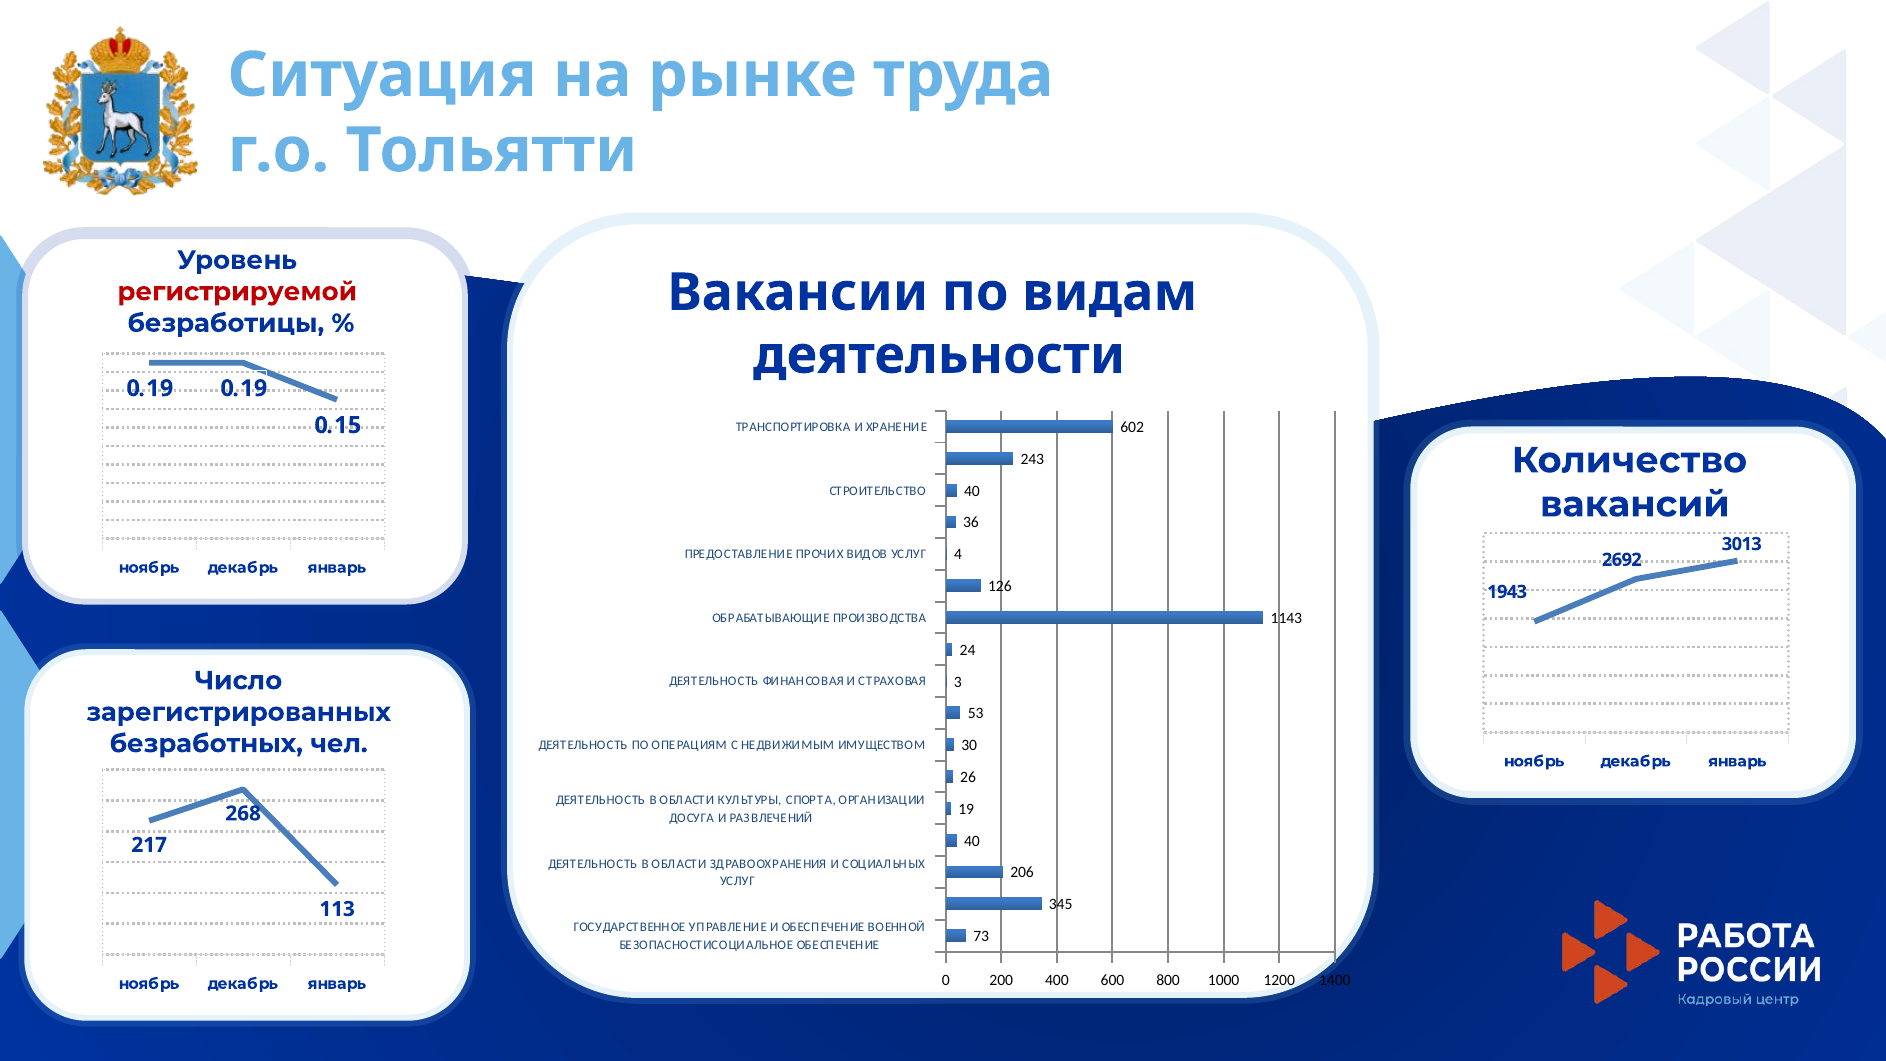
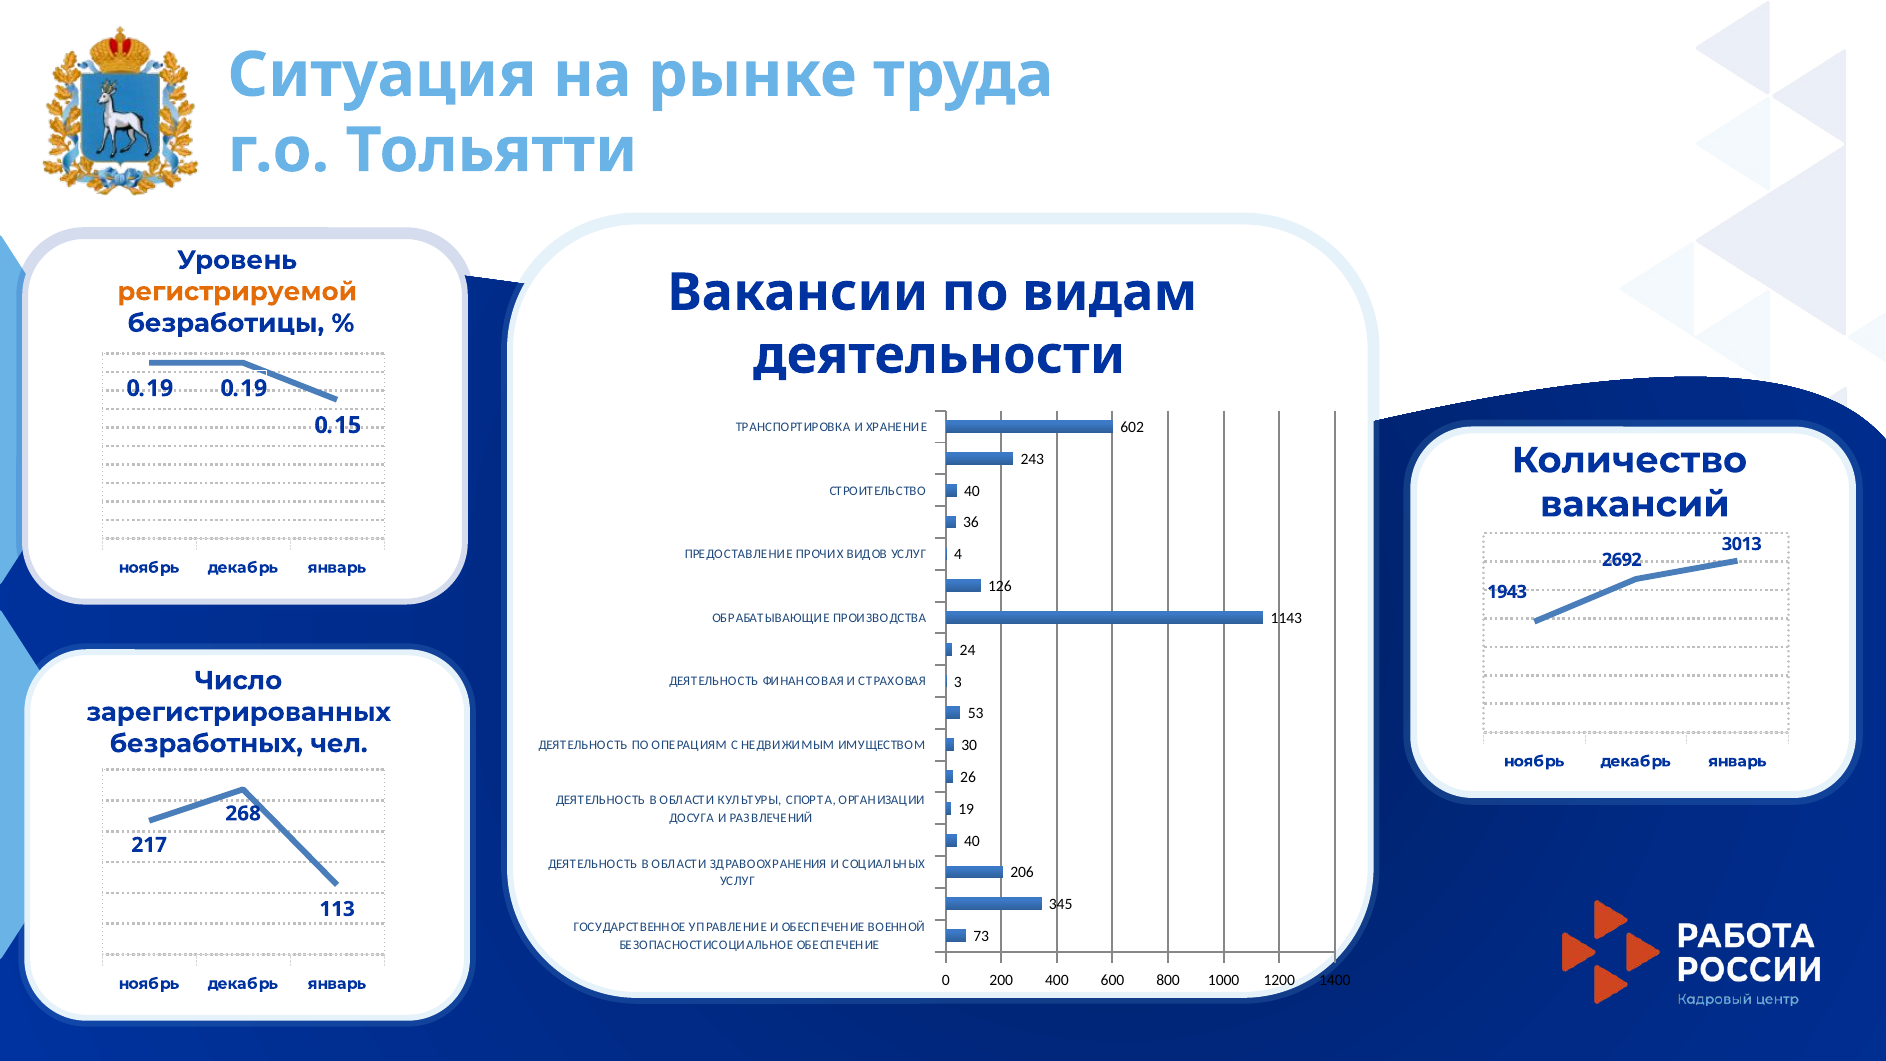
регистрируемой colour: red -> orange (237, 292)
